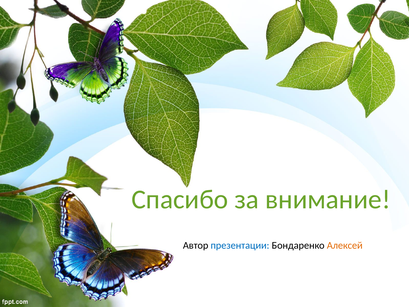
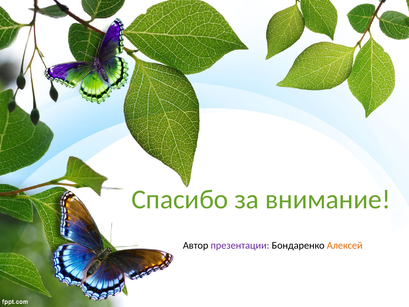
презентации colour: blue -> purple (240, 245)
